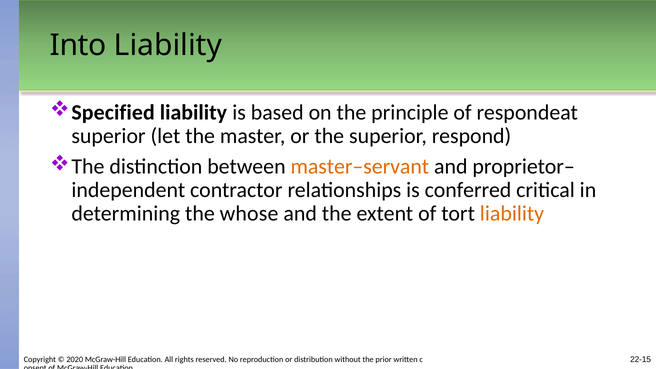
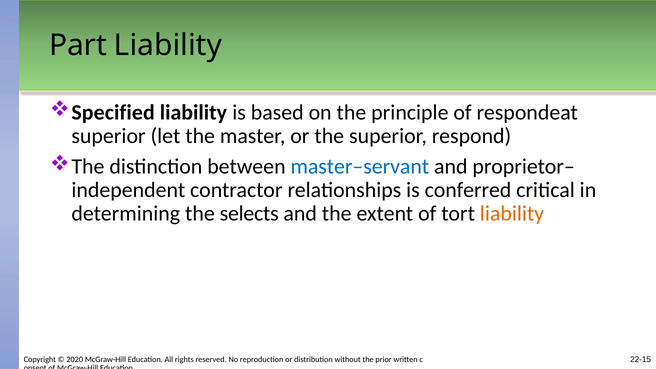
Into: Into -> Part (78, 45)
master–servant colour: orange -> blue (360, 166)
whose: whose -> selects (249, 214)
